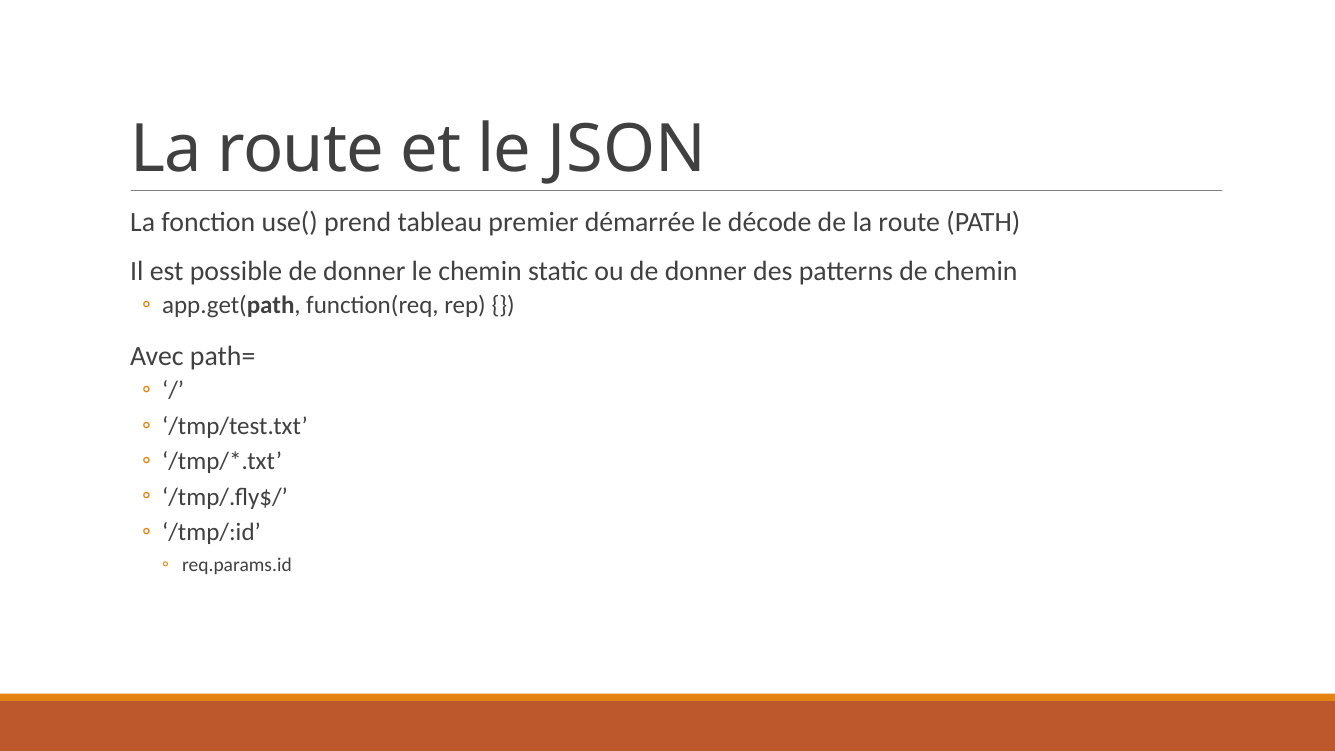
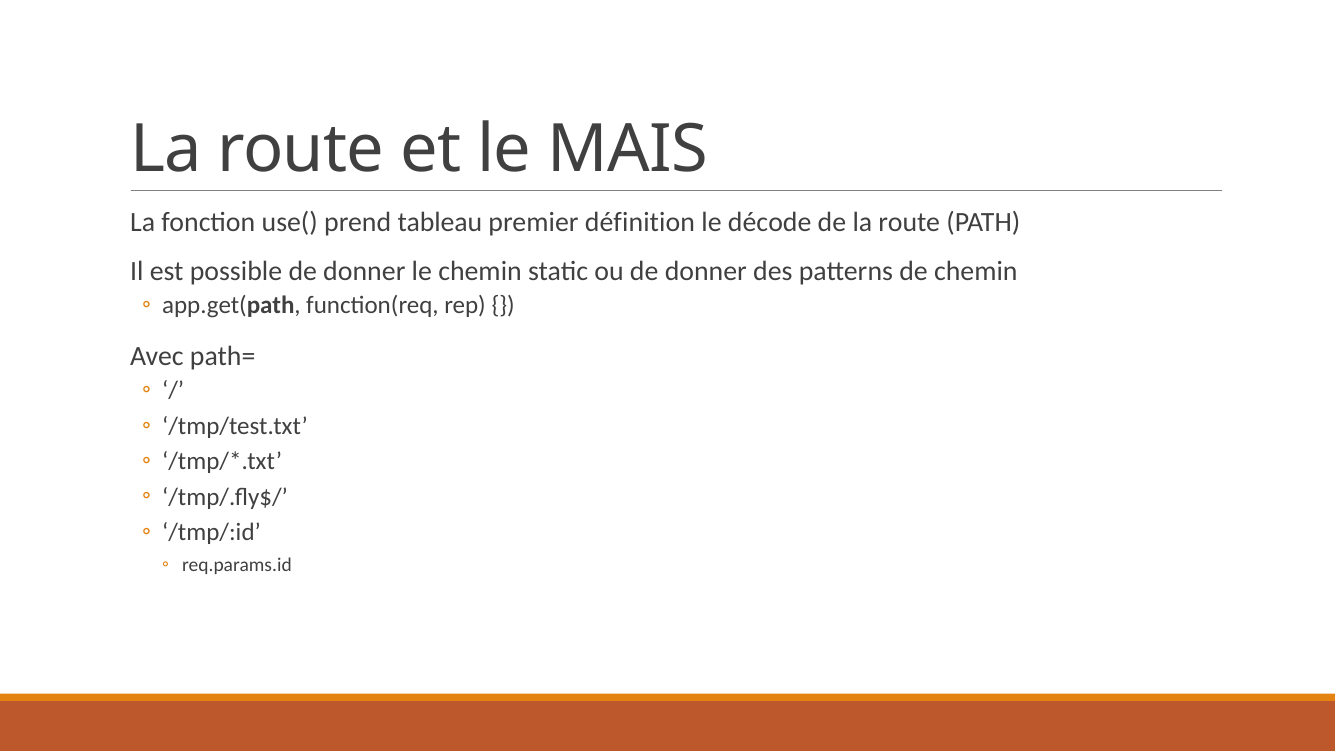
JSON: JSON -> MAIS (628, 150)
démarrée: démarrée -> définition (640, 222)
